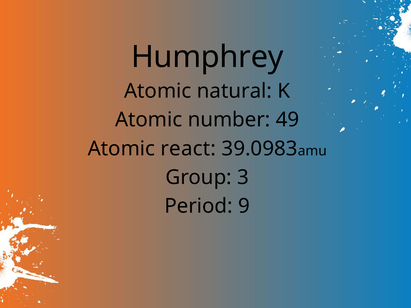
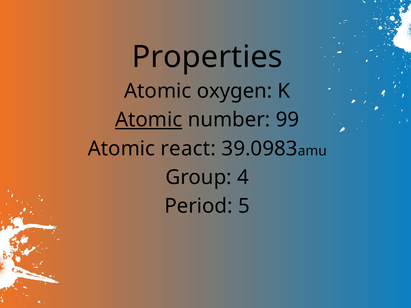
Humphrey: Humphrey -> Properties (207, 57)
natural: natural -> oxygen (235, 91)
Atomic underline: none -> present (149, 120)
49: 49 -> 99 (288, 120)
3: 3 -> 4 (243, 177)
9: 9 -> 5 (244, 206)
